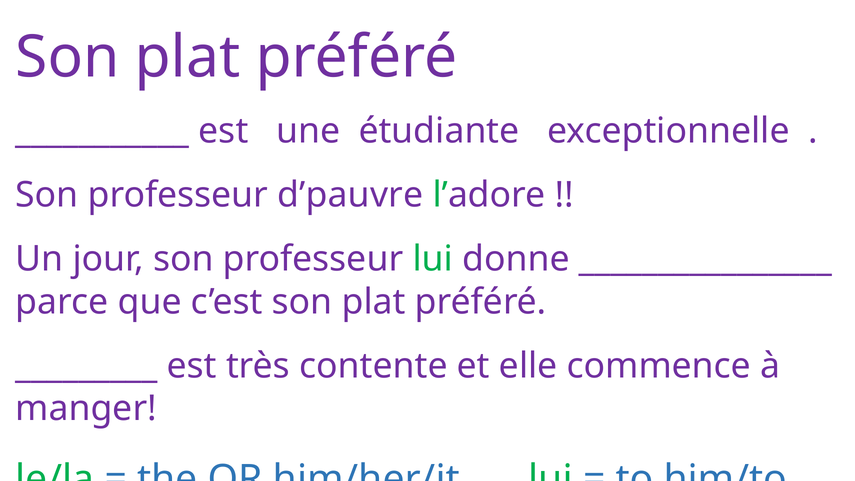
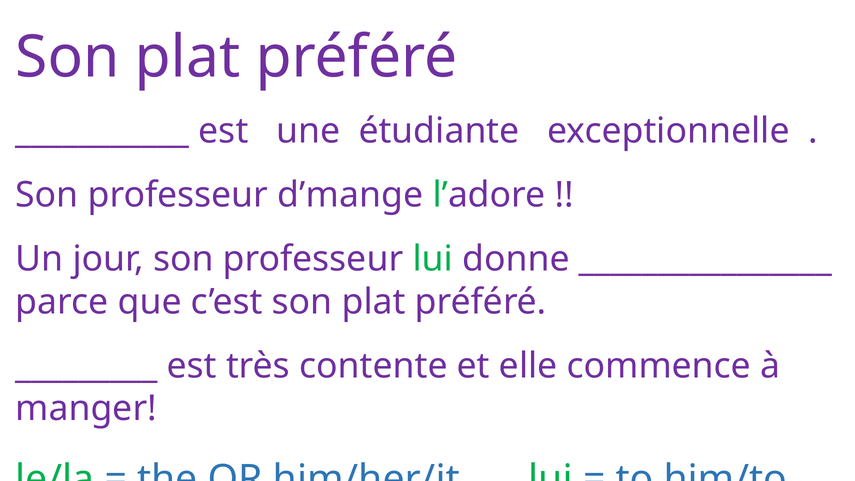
d’pauvre: d’pauvre -> d’mange (350, 195)
